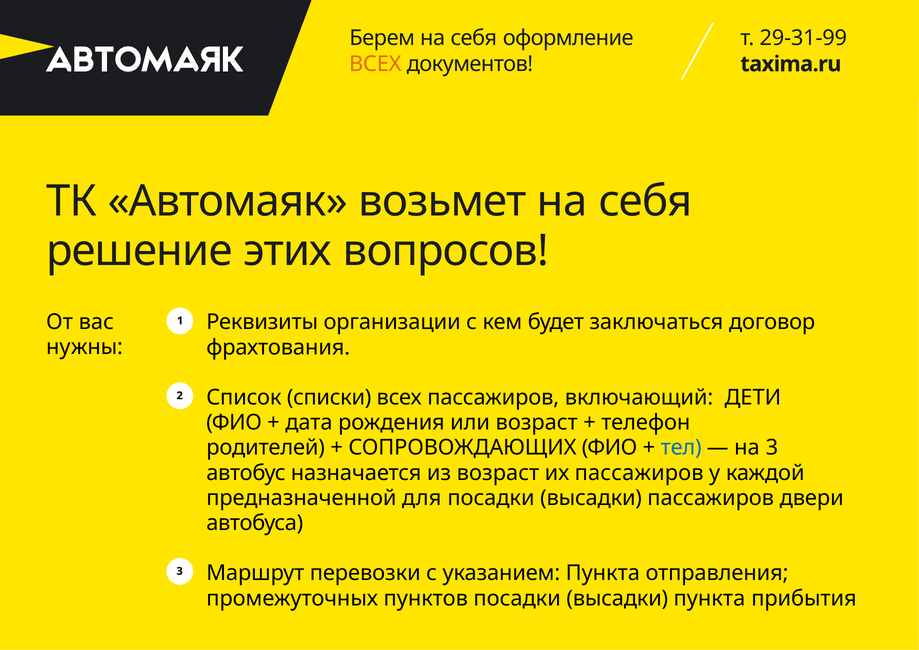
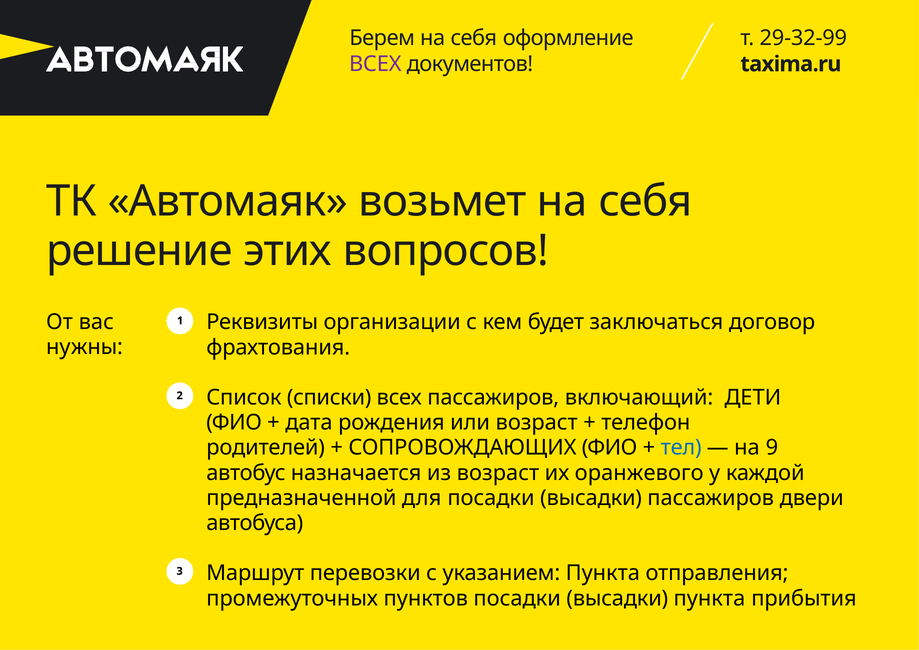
29-31-99: 29-31-99 -> 29-32-99 (803, 38)
ВСЕХ colour: orange -> purple (375, 64)
на 3: 3 -> 9 (772, 448)
их пассажиров: пассажиров -> оранжевого (639, 473)
